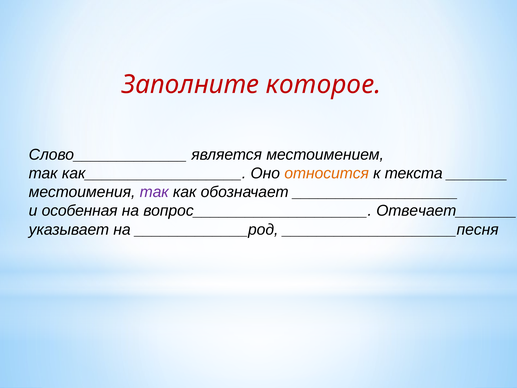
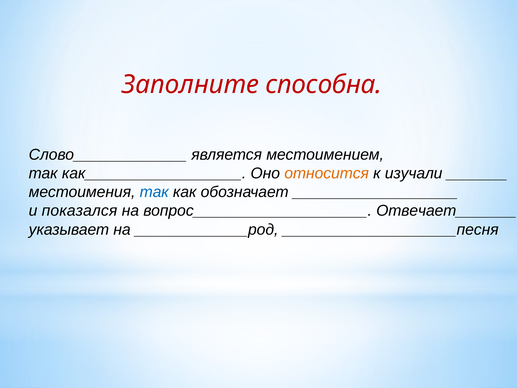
которое: которое -> способна (324, 84)
текста: текста -> изучали (414, 173)
так colour: purple -> blue (154, 192)
особенная: особенная -> показался (80, 211)
